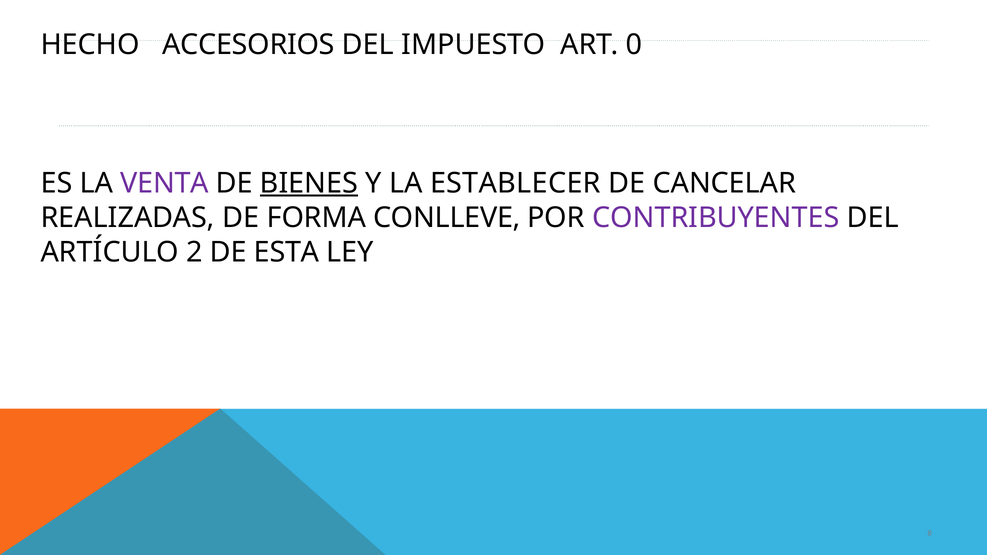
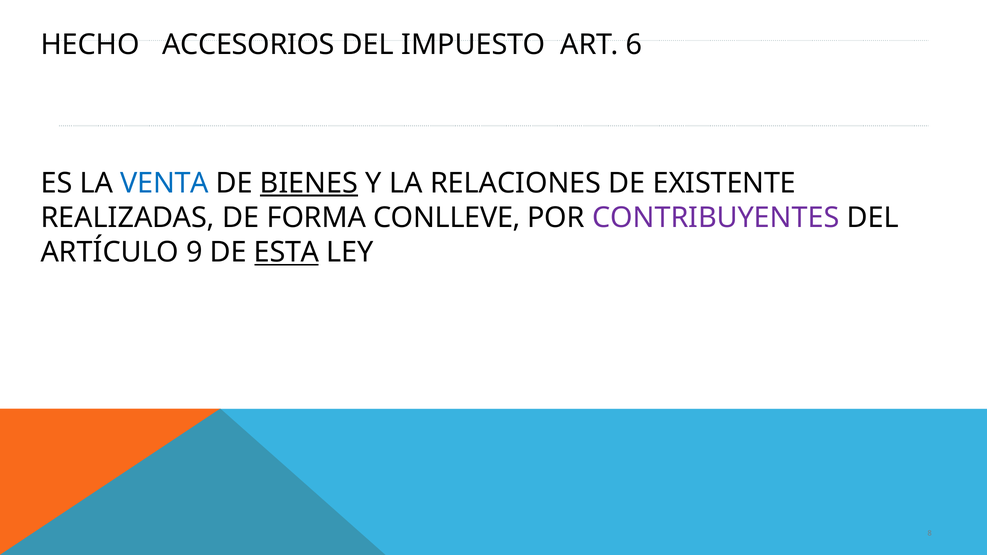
0: 0 -> 6 (634, 45)
VENTA colour: purple -> blue (165, 183)
ESTABLECER: ESTABLECER -> RELACIONES (516, 183)
CANCELAR: CANCELAR -> EXISTENTE (724, 183)
2: 2 -> 9 (194, 252)
ESTA underline: none -> present (287, 252)
